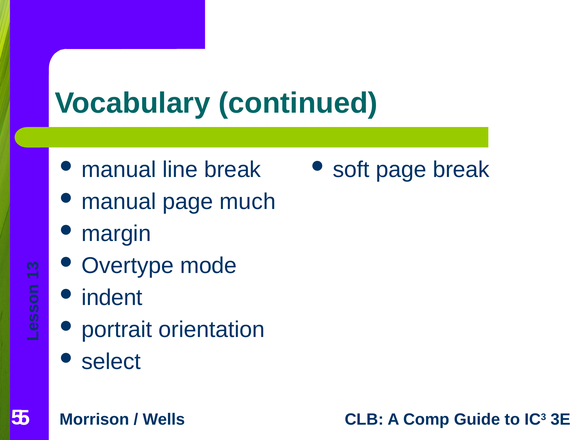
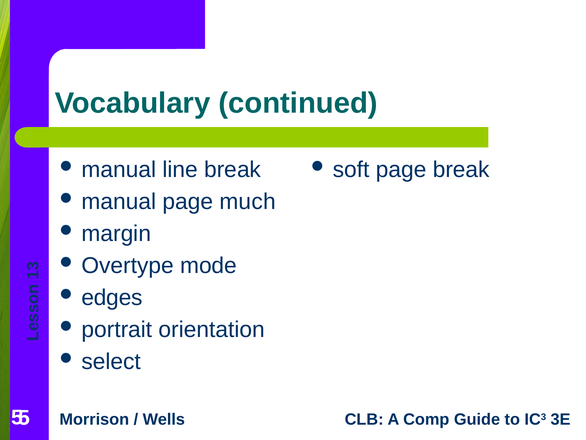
indent: indent -> edges (112, 297)
